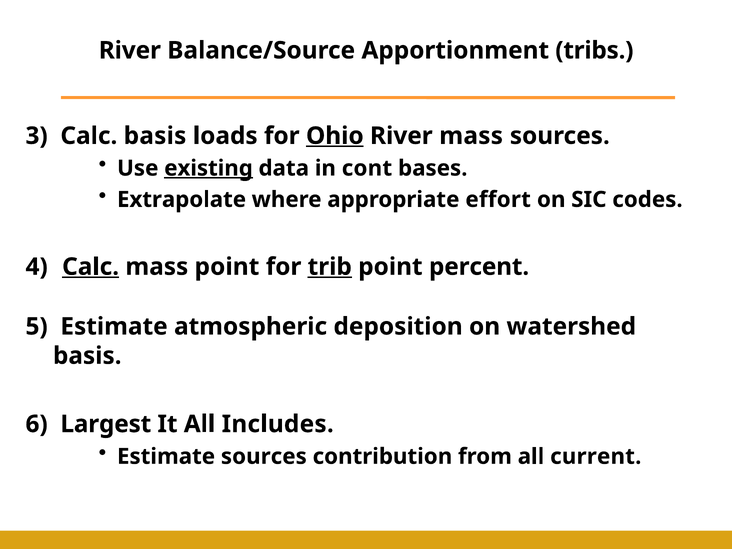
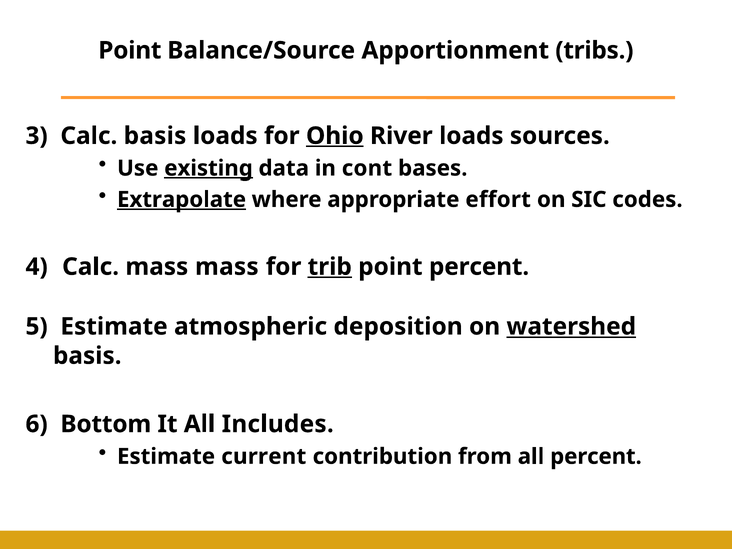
River: River -> Point (130, 50)
River mass: mass -> loads (471, 136)
Extrapolate underline: none -> present (182, 200)
Calc underline: present -> none (91, 267)
mass point: point -> mass (227, 267)
watershed underline: none -> present (571, 327)
Largest: Largest -> Bottom (106, 424)
Estimate sources: sources -> current (264, 456)
all current: current -> percent (596, 456)
